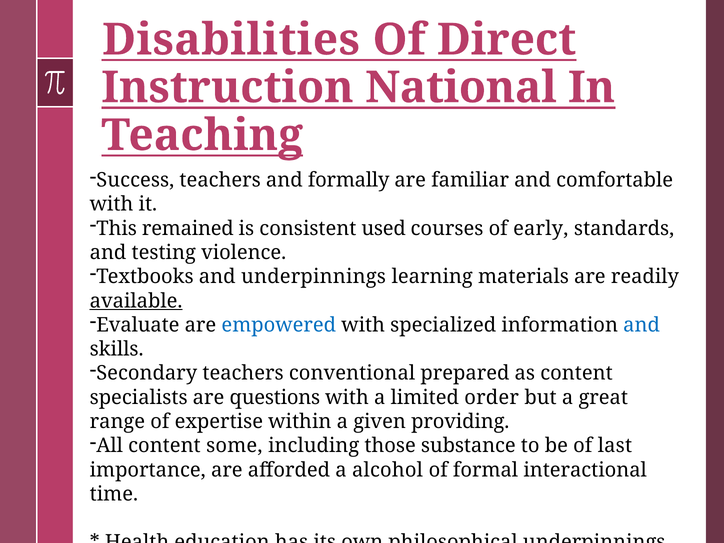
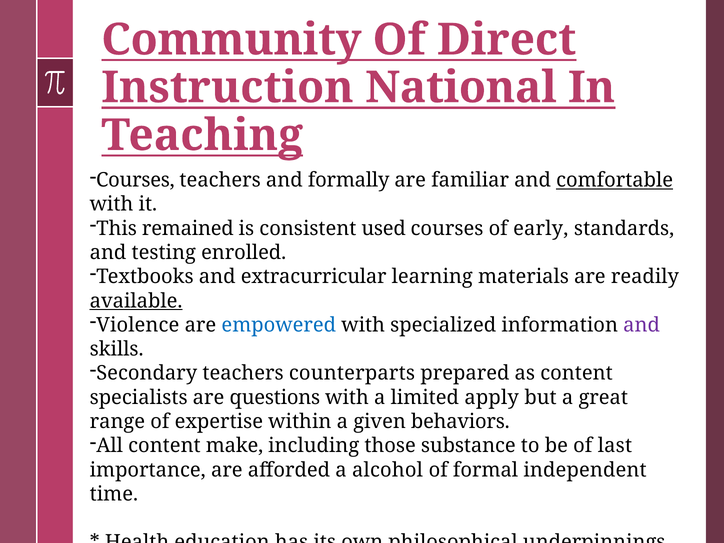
Disabilities: Disabilities -> Community (231, 40)
Success: Success -> Courses (135, 180)
comfortable underline: none -> present (615, 180)
violence: violence -> enrolled (244, 253)
and underpinnings: underpinnings -> extracurricular (314, 277)
Evaluate: Evaluate -> Violence (138, 325)
and colour: blue -> purple (642, 325)
conventional: conventional -> counterparts (352, 373)
order: order -> apply (492, 397)
providing: providing -> behaviors (460, 422)
some: some -> make (235, 446)
interactional: interactional -> independent (585, 470)
